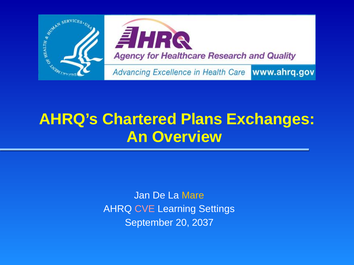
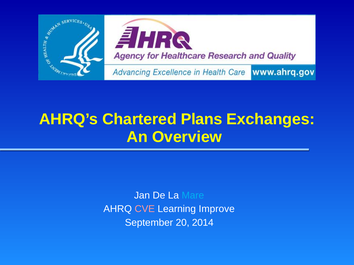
Mare colour: yellow -> light blue (193, 196)
Settings: Settings -> Improve (217, 209)
2037: 2037 -> 2014 (203, 223)
